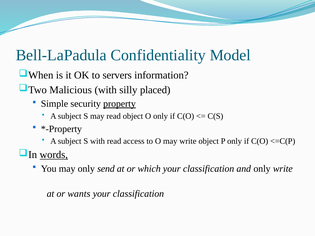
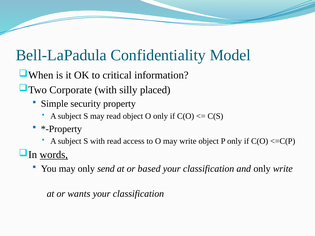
servers: servers -> critical (117, 75)
Malicious: Malicious -> Corporate (71, 90)
property underline: present -> none (119, 104)
which: which -> based (149, 169)
